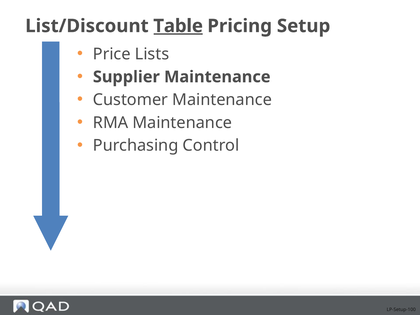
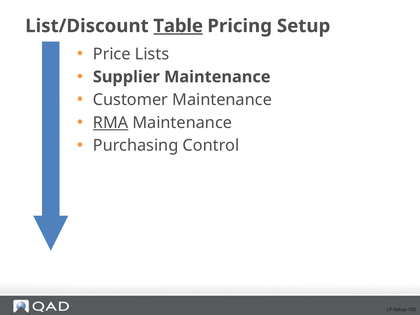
RMA underline: none -> present (111, 123)
